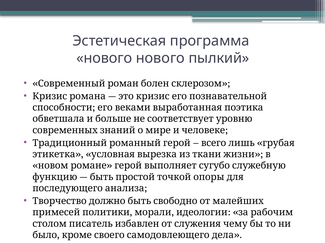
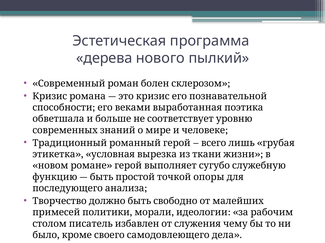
нового: нового -> дерева (104, 58)
